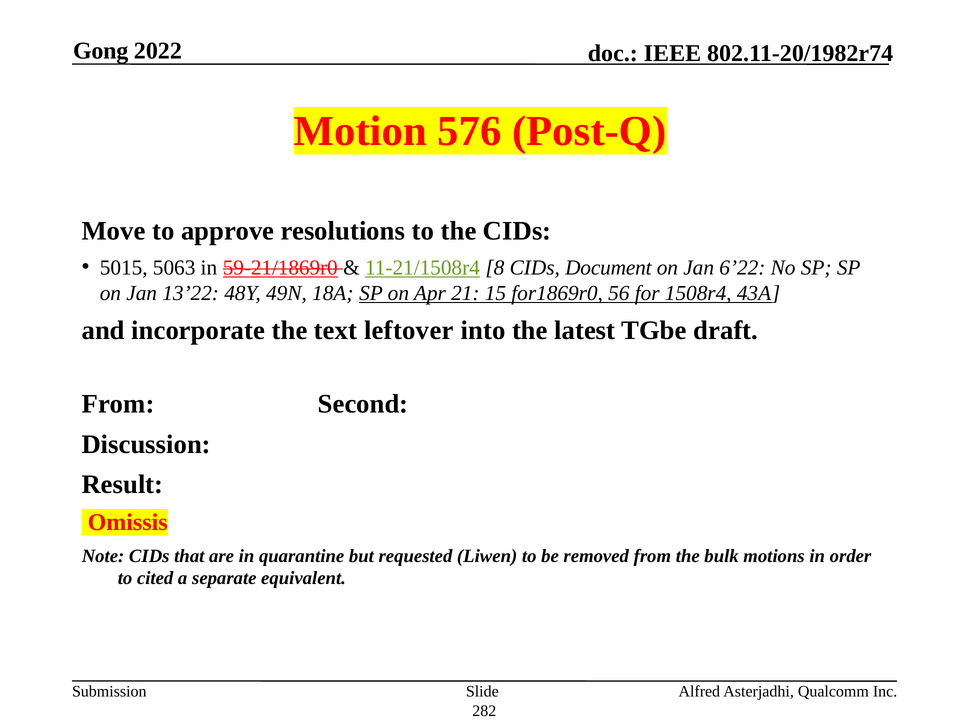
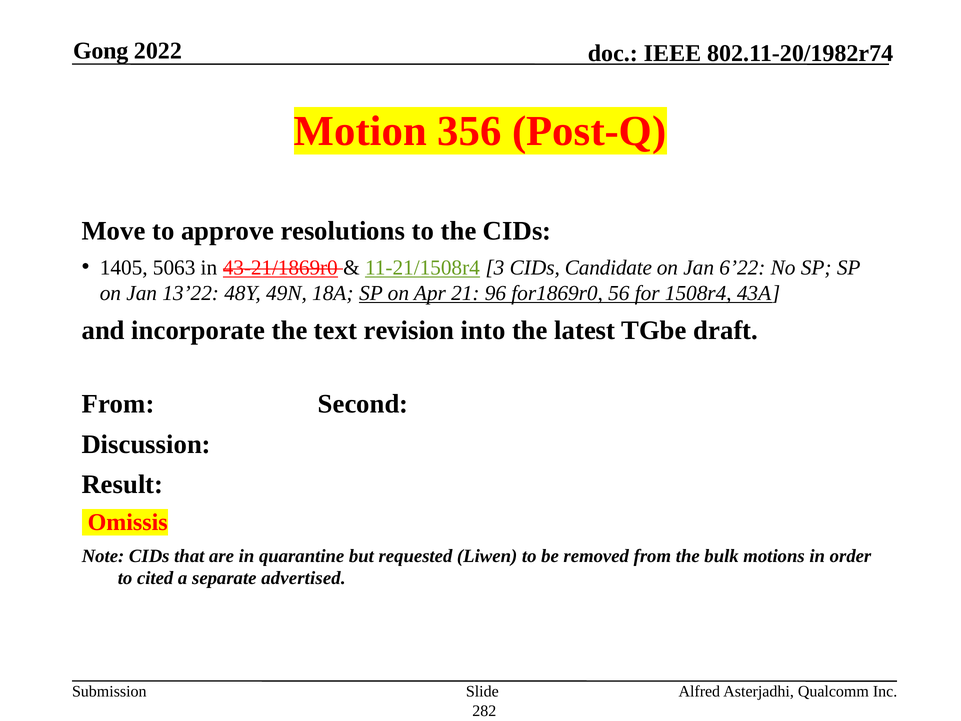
576: 576 -> 356 (470, 131)
5015: 5015 -> 1405 (124, 267)
59-21/1869r0: 59-21/1869r0 -> 43-21/1869r0 (280, 267)
8: 8 -> 3 (495, 267)
Document: Document -> Candidate (608, 267)
15: 15 -> 96 (495, 293)
leftover: leftover -> revision (409, 330)
equivalent: equivalent -> advertised (303, 578)
